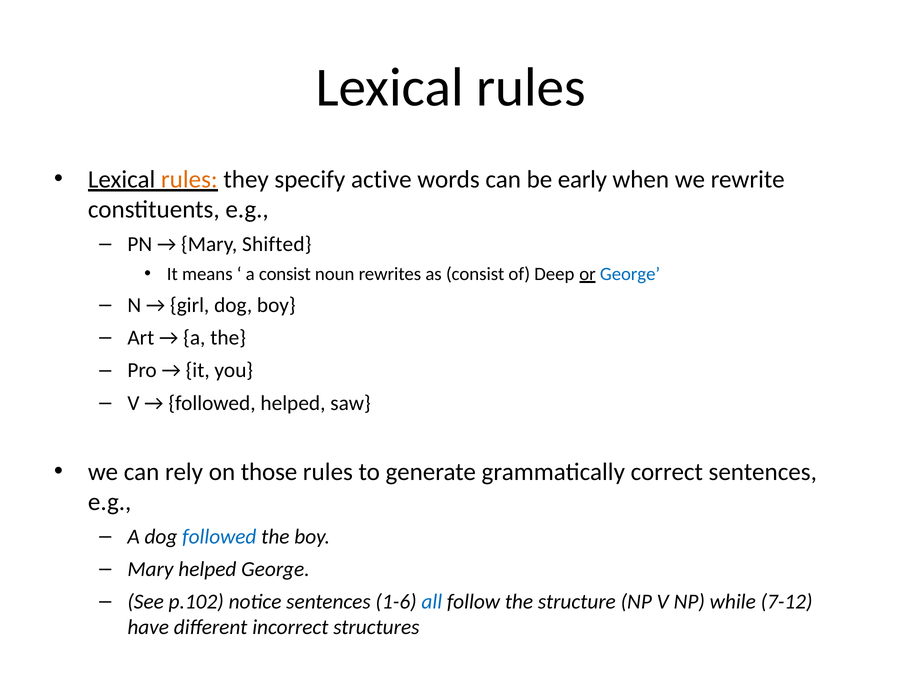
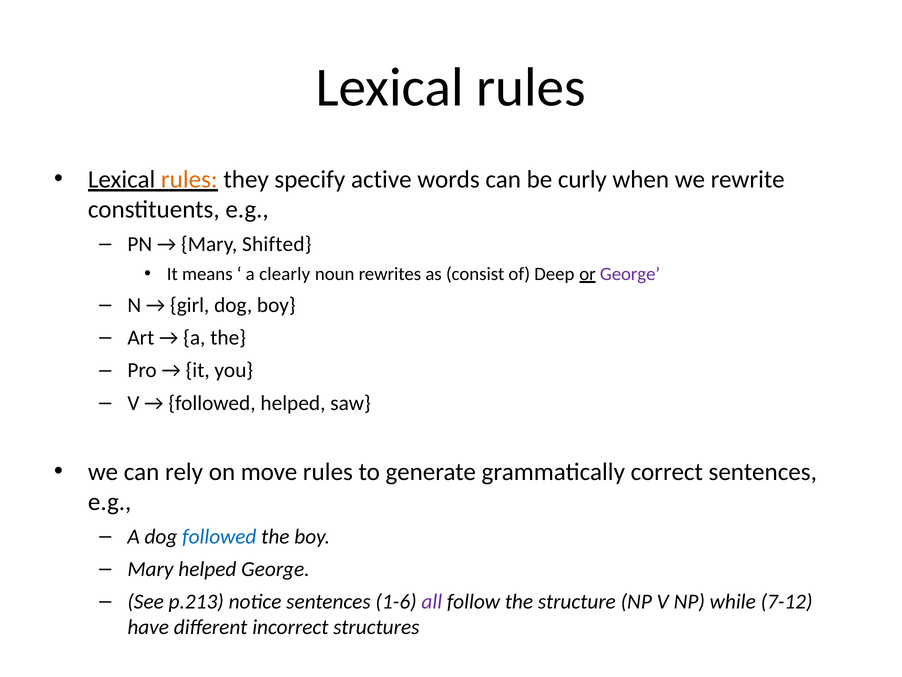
early: early -> curly (582, 179)
a consist: consist -> clearly (285, 274)
George colour: blue -> purple (630, 274)
those: those -> move (269, 471)
p.102: p.102 -> p.213 (196, 601)
all colour: blue -> purple (432, 601)
